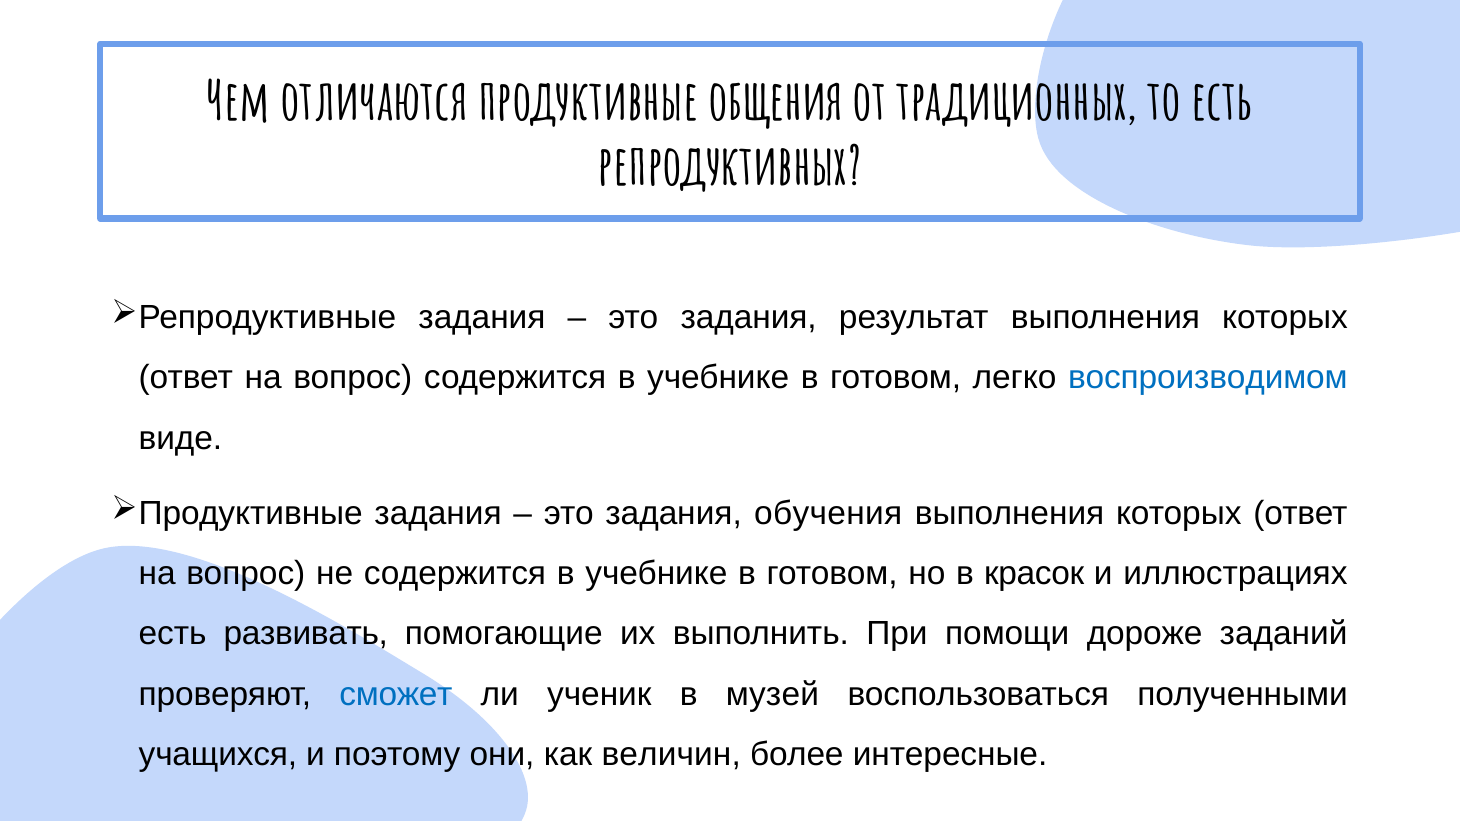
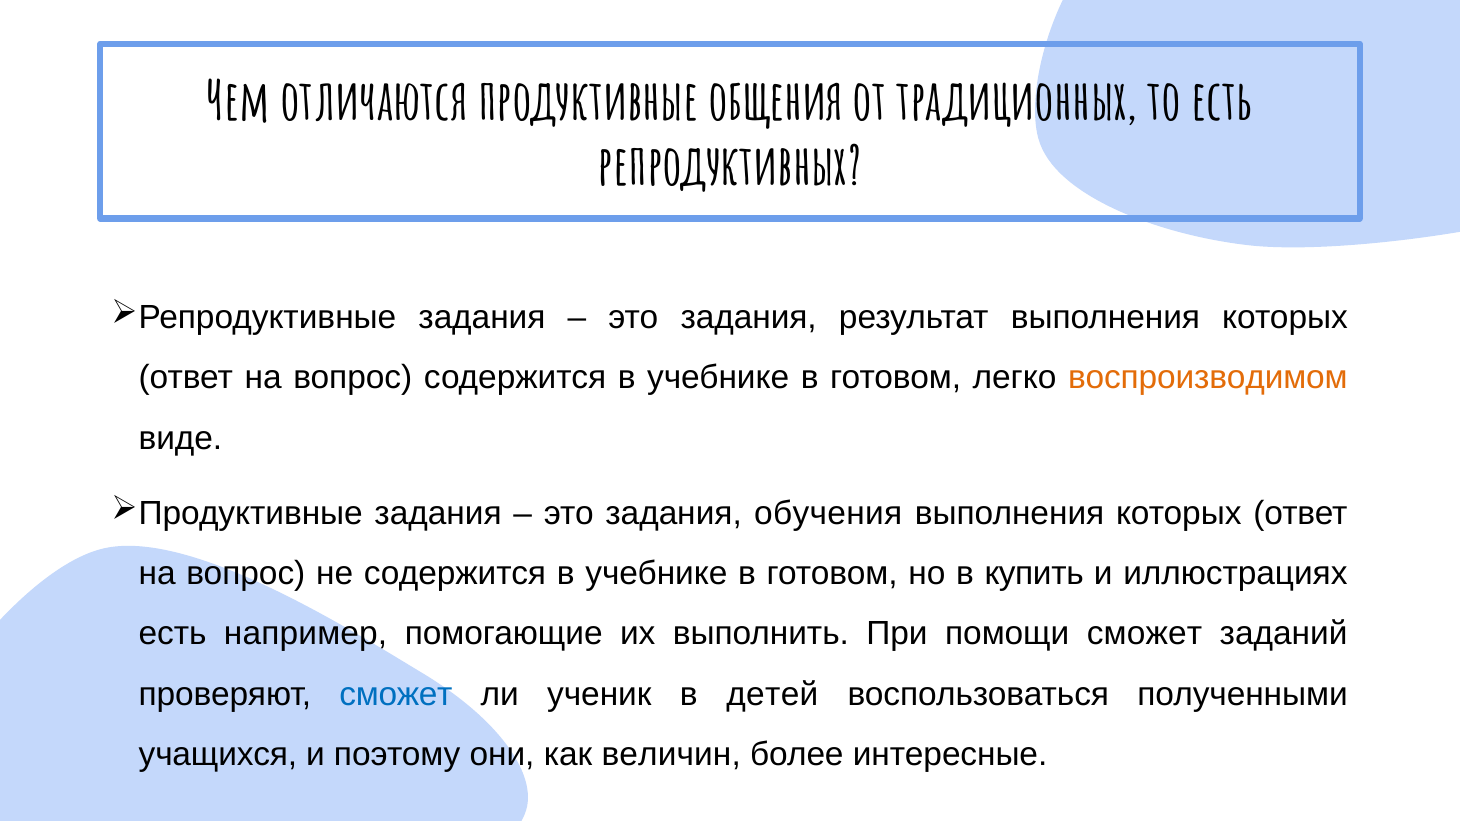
воспроизводимом colour: blue -> orange (1208, 378)
красок: красок -> купить (1034, 574)
развивать: развивать -> например (306, 634)
помощи дороже: дороже -> сможет (1145, 634)
музей: музей -> детей (772, 694)
